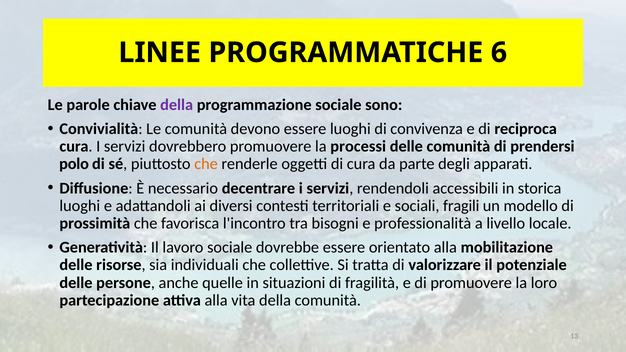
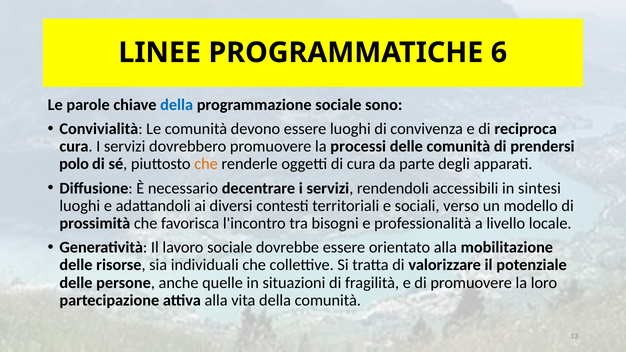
della colour: purple -> blue (177, 105)
storica: storica -> sintesi (539, 188)
fragili: fragili -> verso (461, 206)
